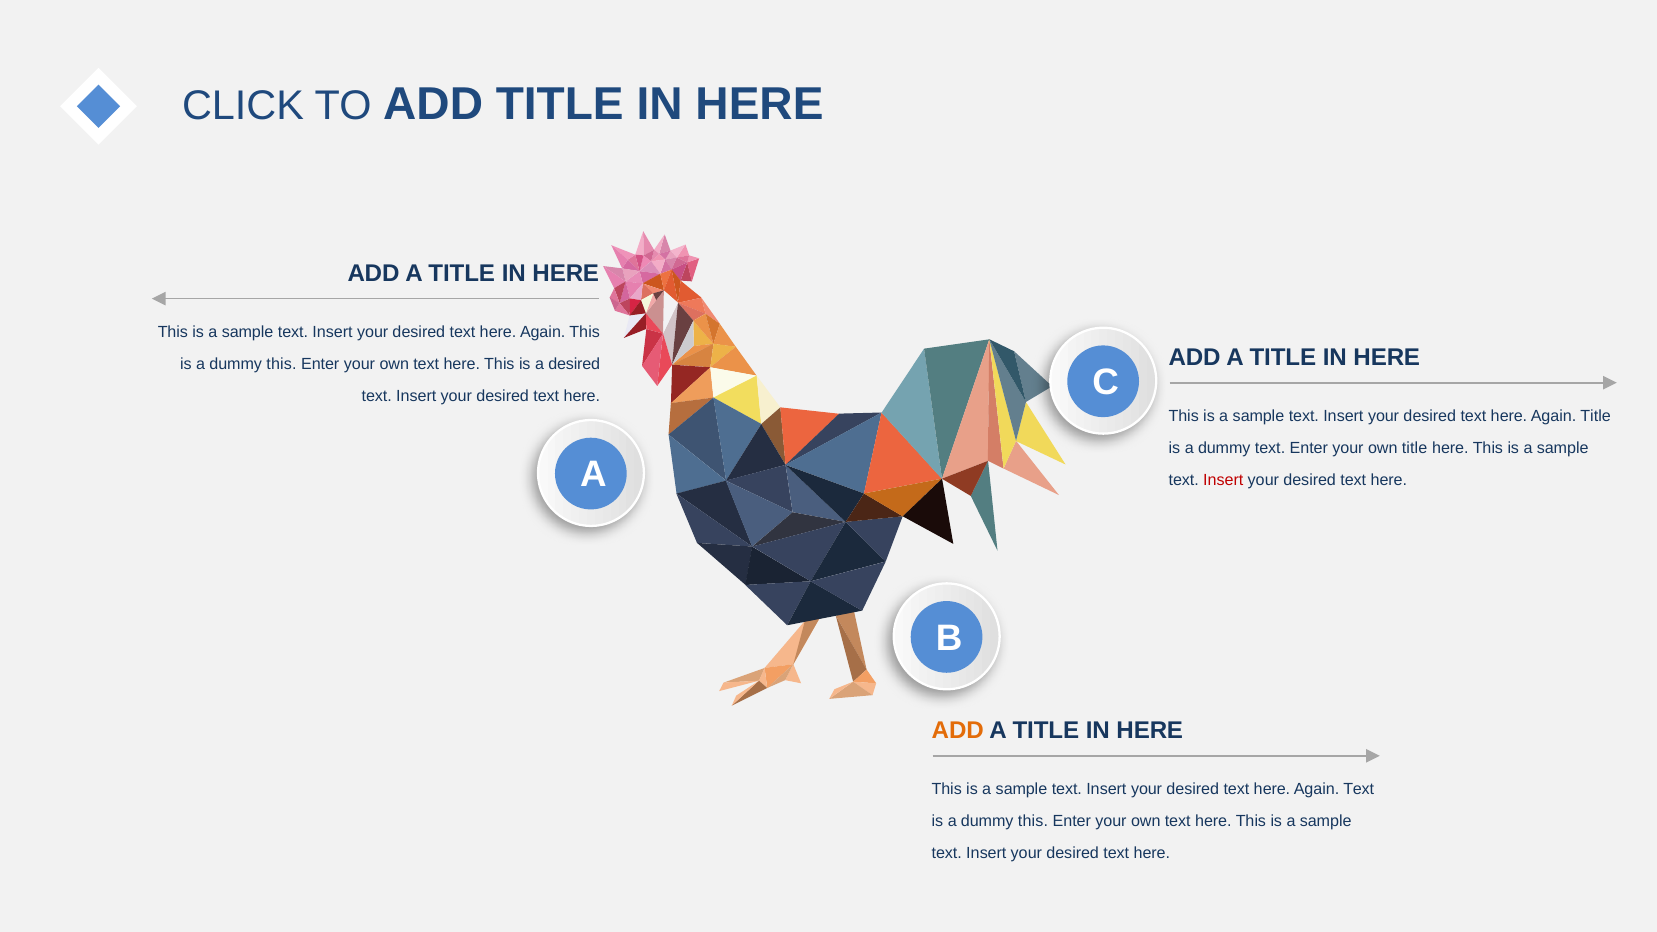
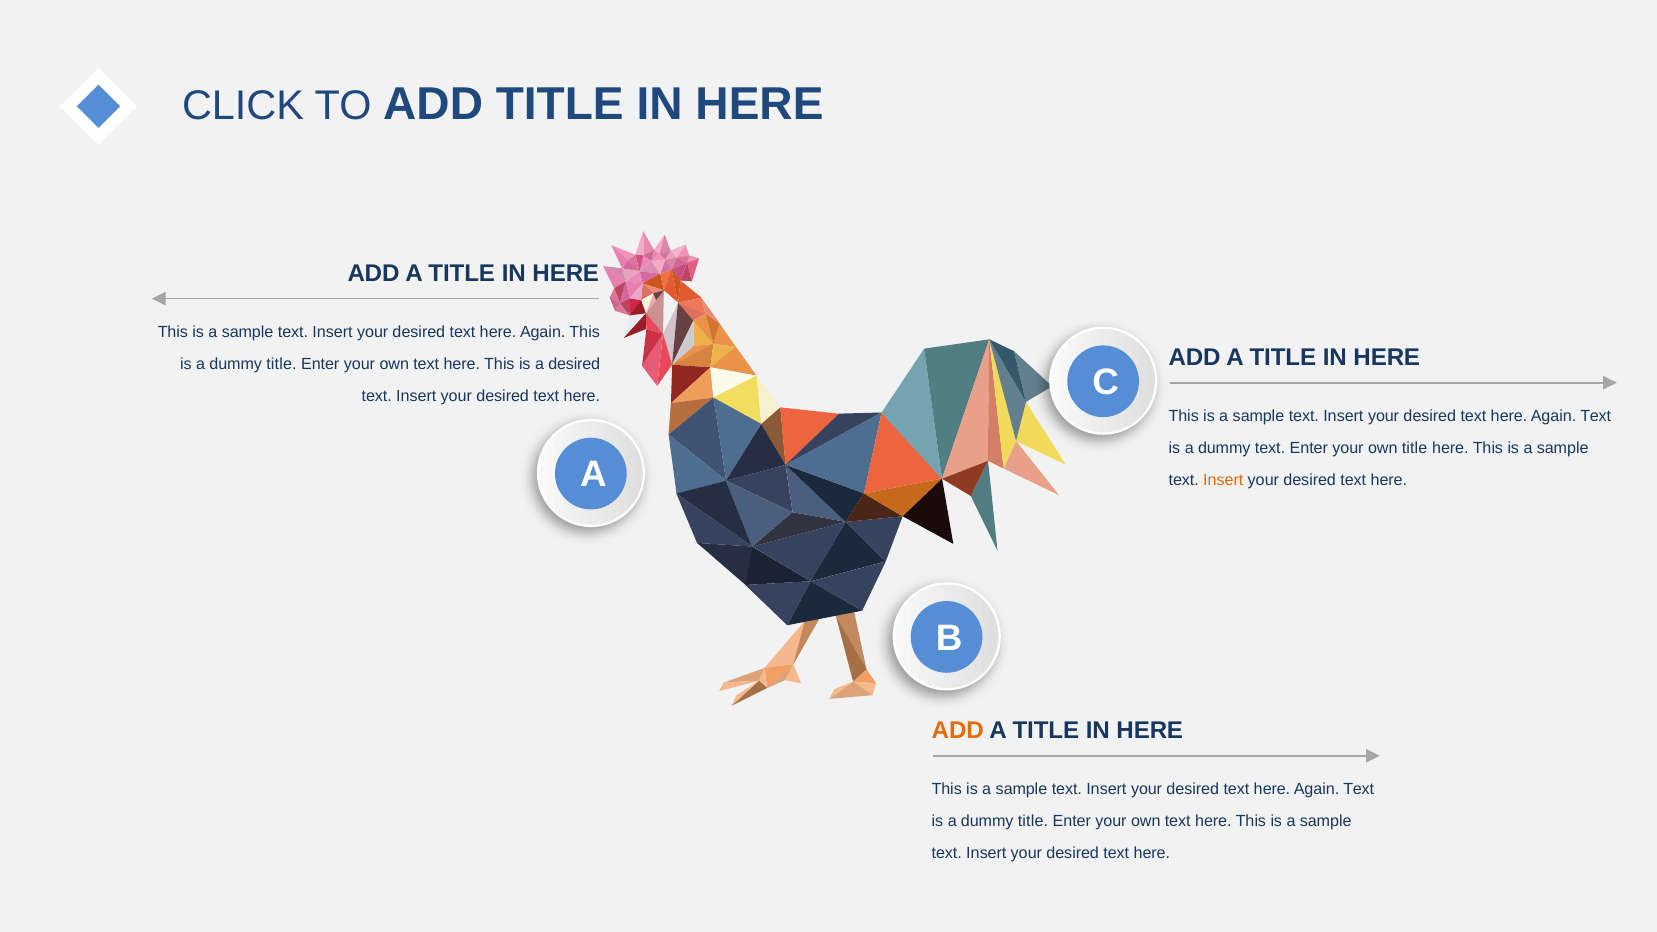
this: this -> title (281, 364)
Title: Title -> Text (1596, 416)
Insert colour: red -> orange (1223, 481)
this: this -> title (1033, 821)
